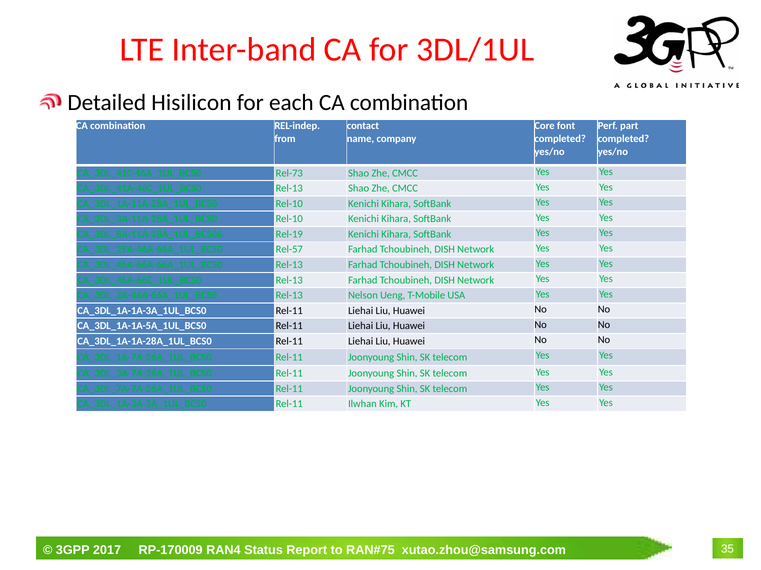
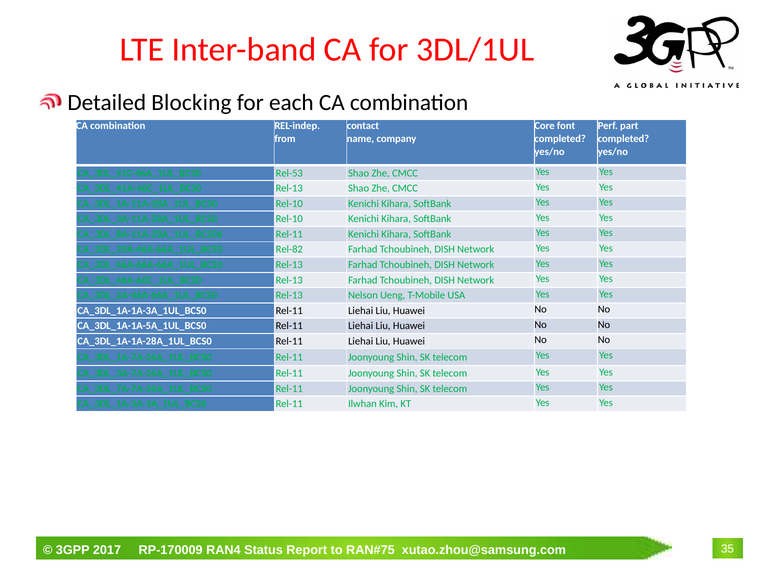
Hisilicon: Hisilicon -> Blocking (191, 103)
Rel-73: Rel-73 -> Rel-53 (289, 173)
Rel-19: Rel-19 -> Rel-11 (289, 234)
Rel-57: Rel-57 -> Rel-82 (289, 250)
